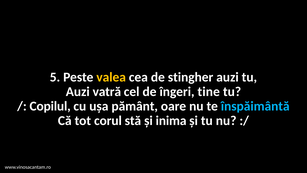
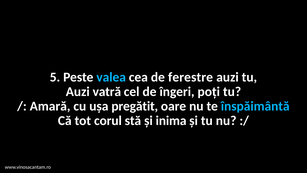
valea colour: yellow -> light blue (111, 77)
stingher: stingher -> ferestre (190, 77)
tine: tine -> poți (209, 91)
Copilul: Copilul -> Amară (50, 106)
pământ: pământ -> pregătit (135, 106)
